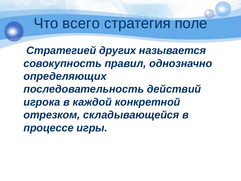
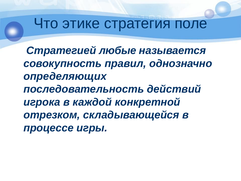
всего: всего -> этике (81, 23)
других: других -> любые (118, 51)
